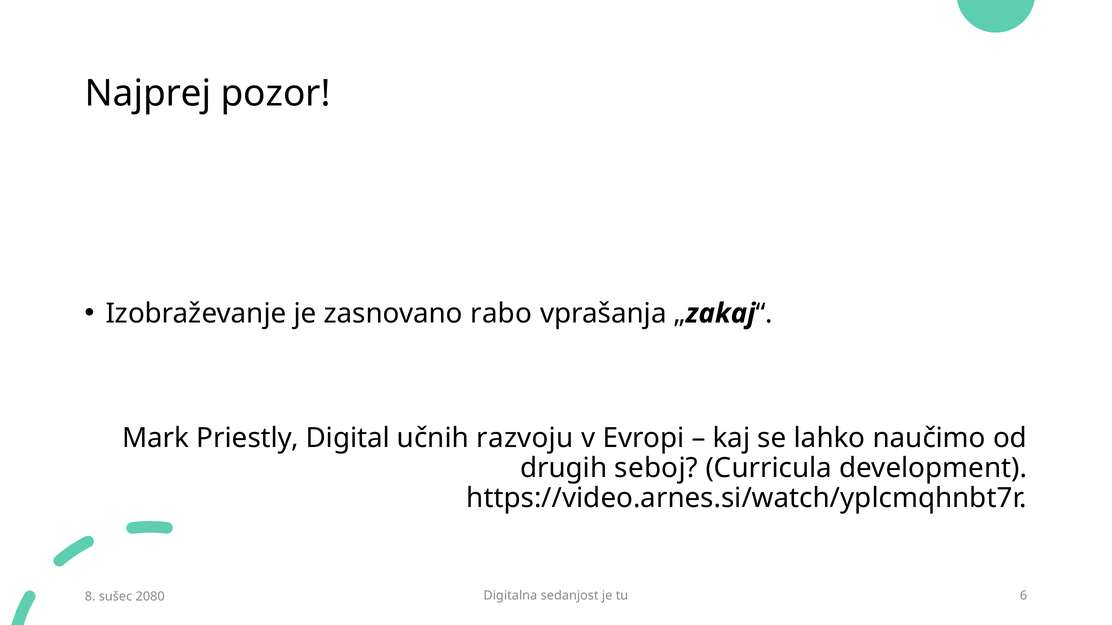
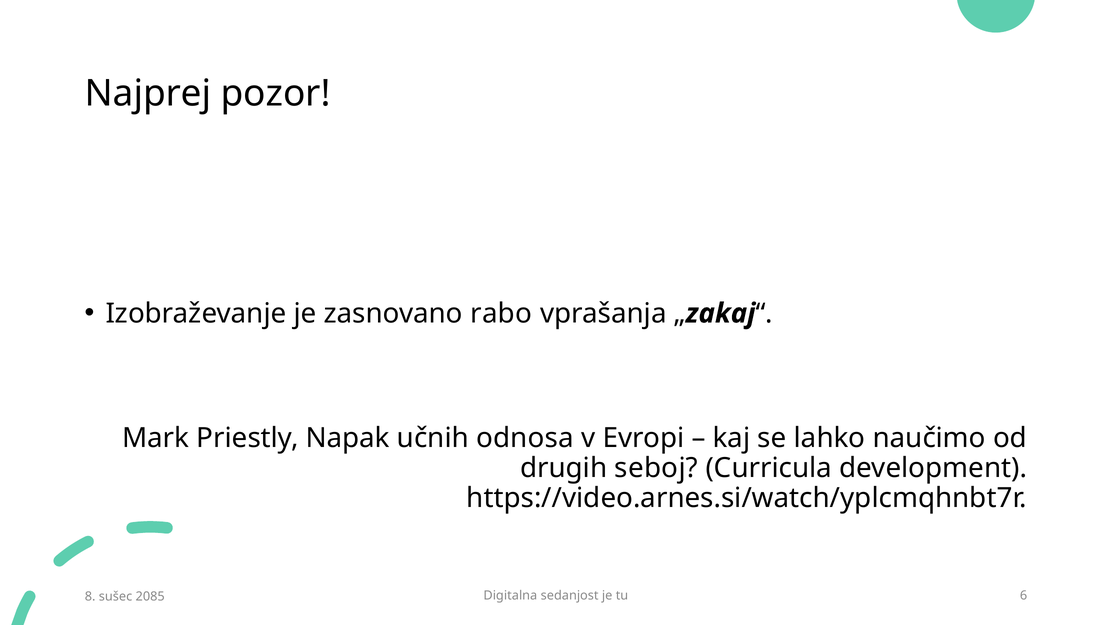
Digital: Digital -> Napak (348, 438)
razvoju: razvoju -> odnosa (525, 438)
2080: 2080 -> 2085 (150, 597)
